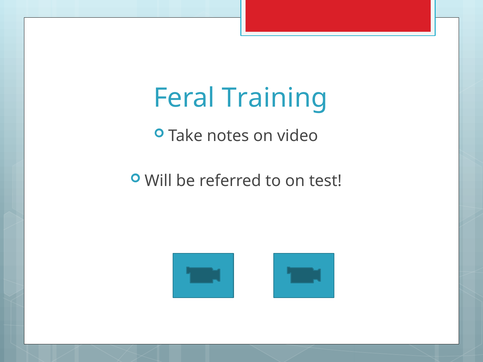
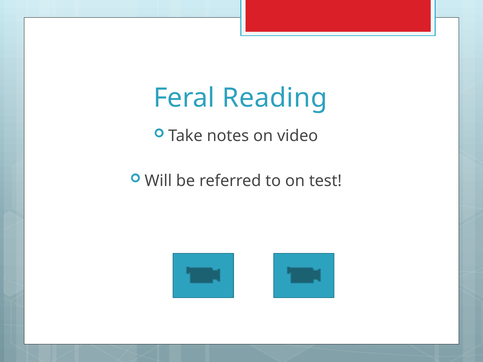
Training: Training -> Reading (275, 98)
